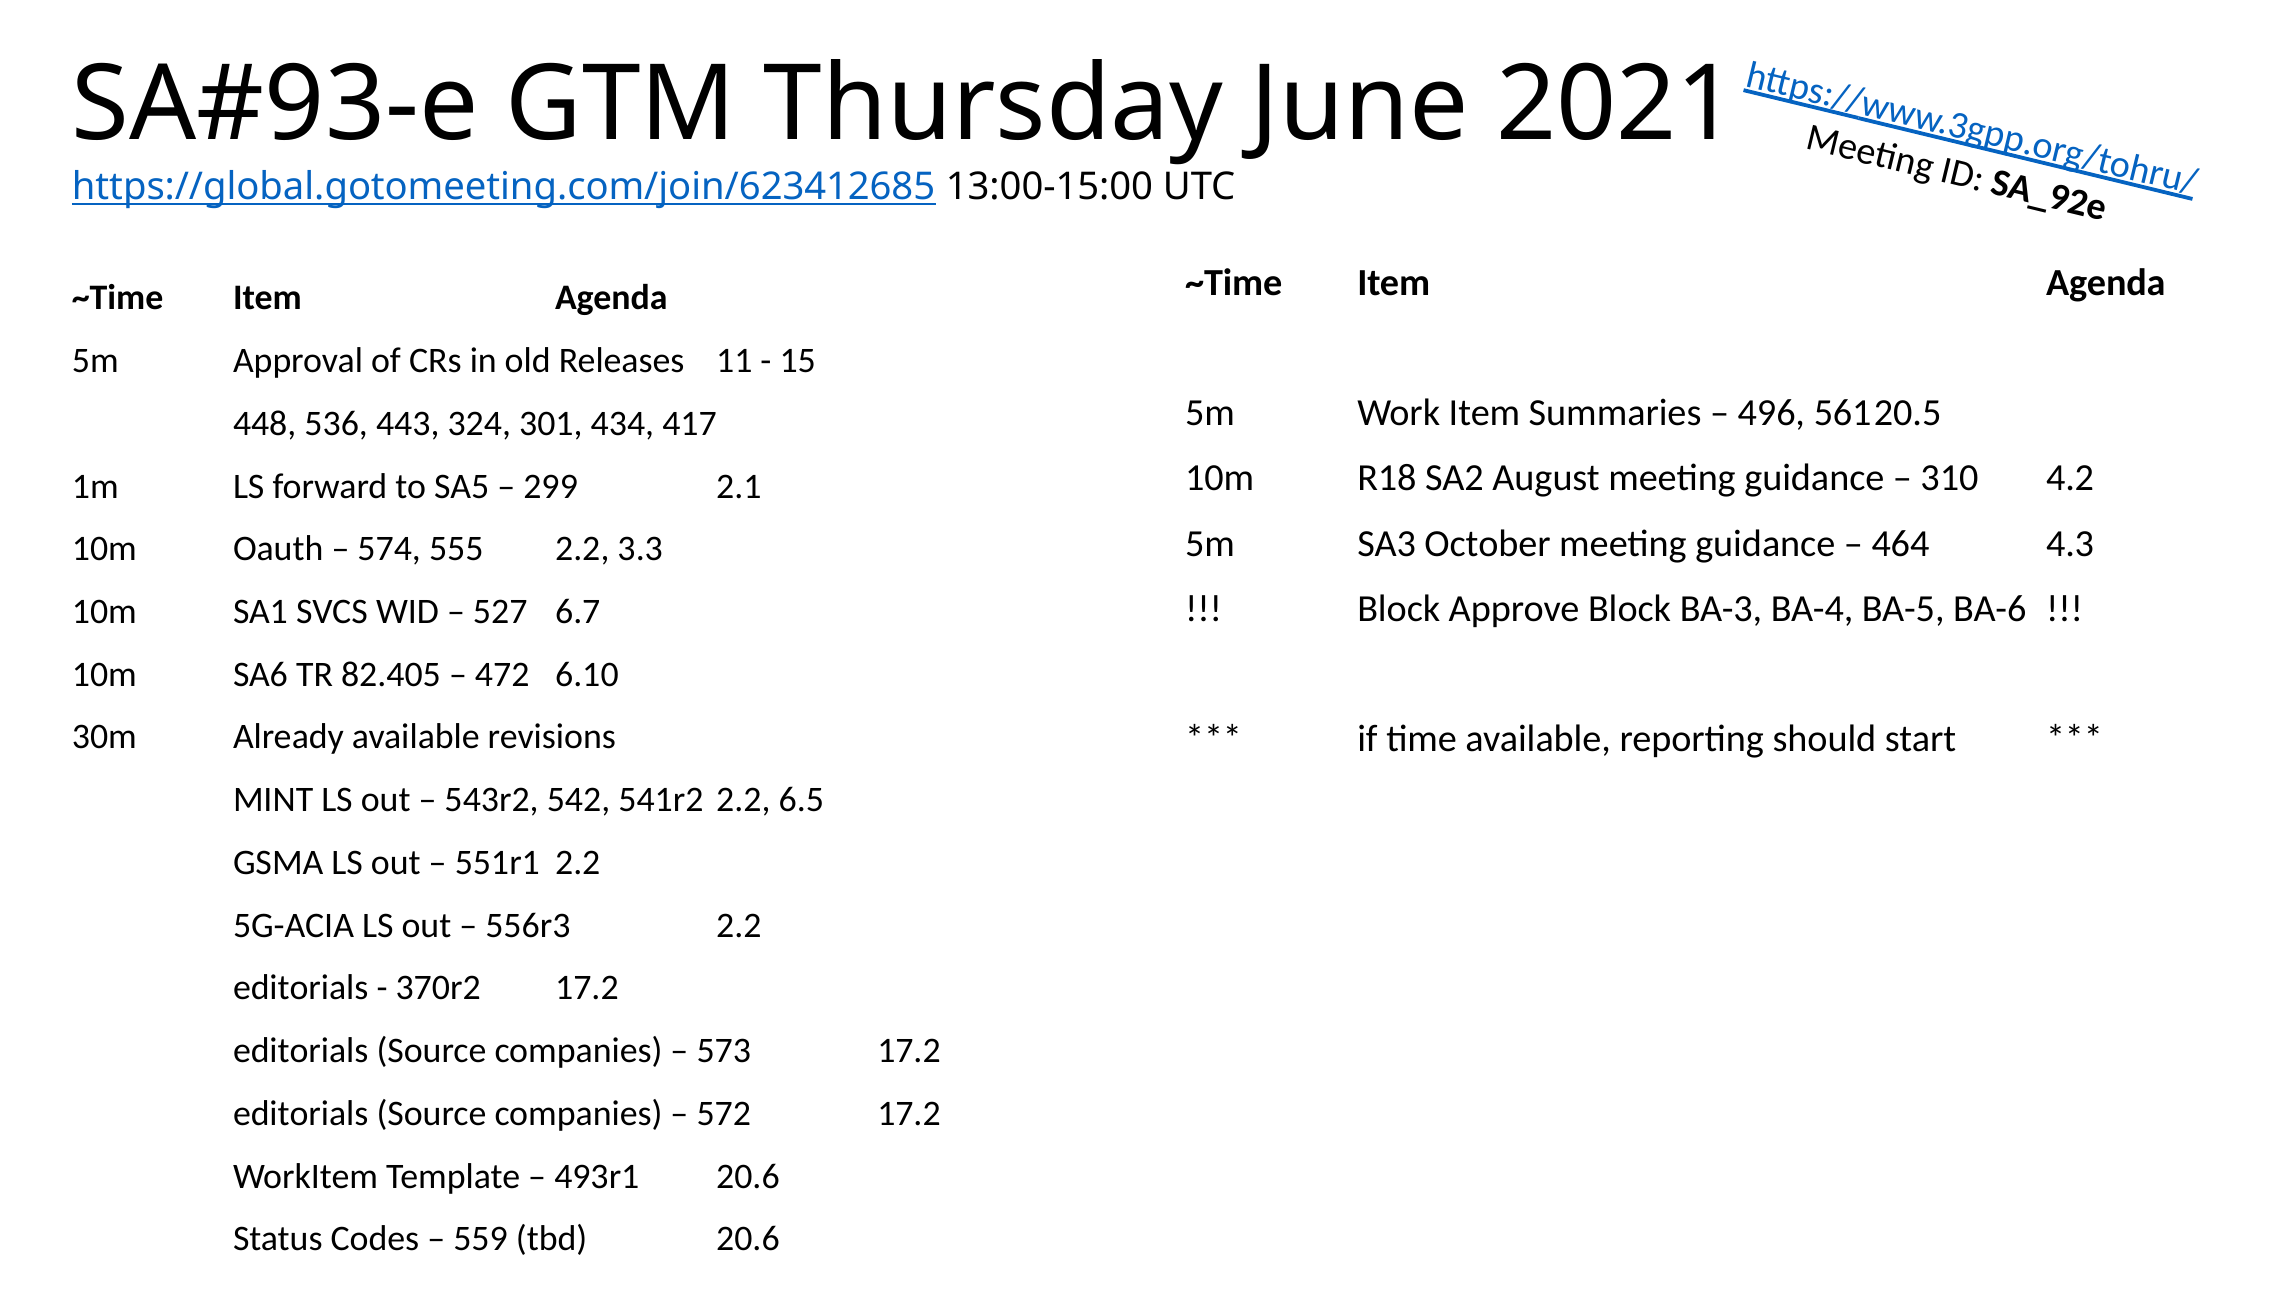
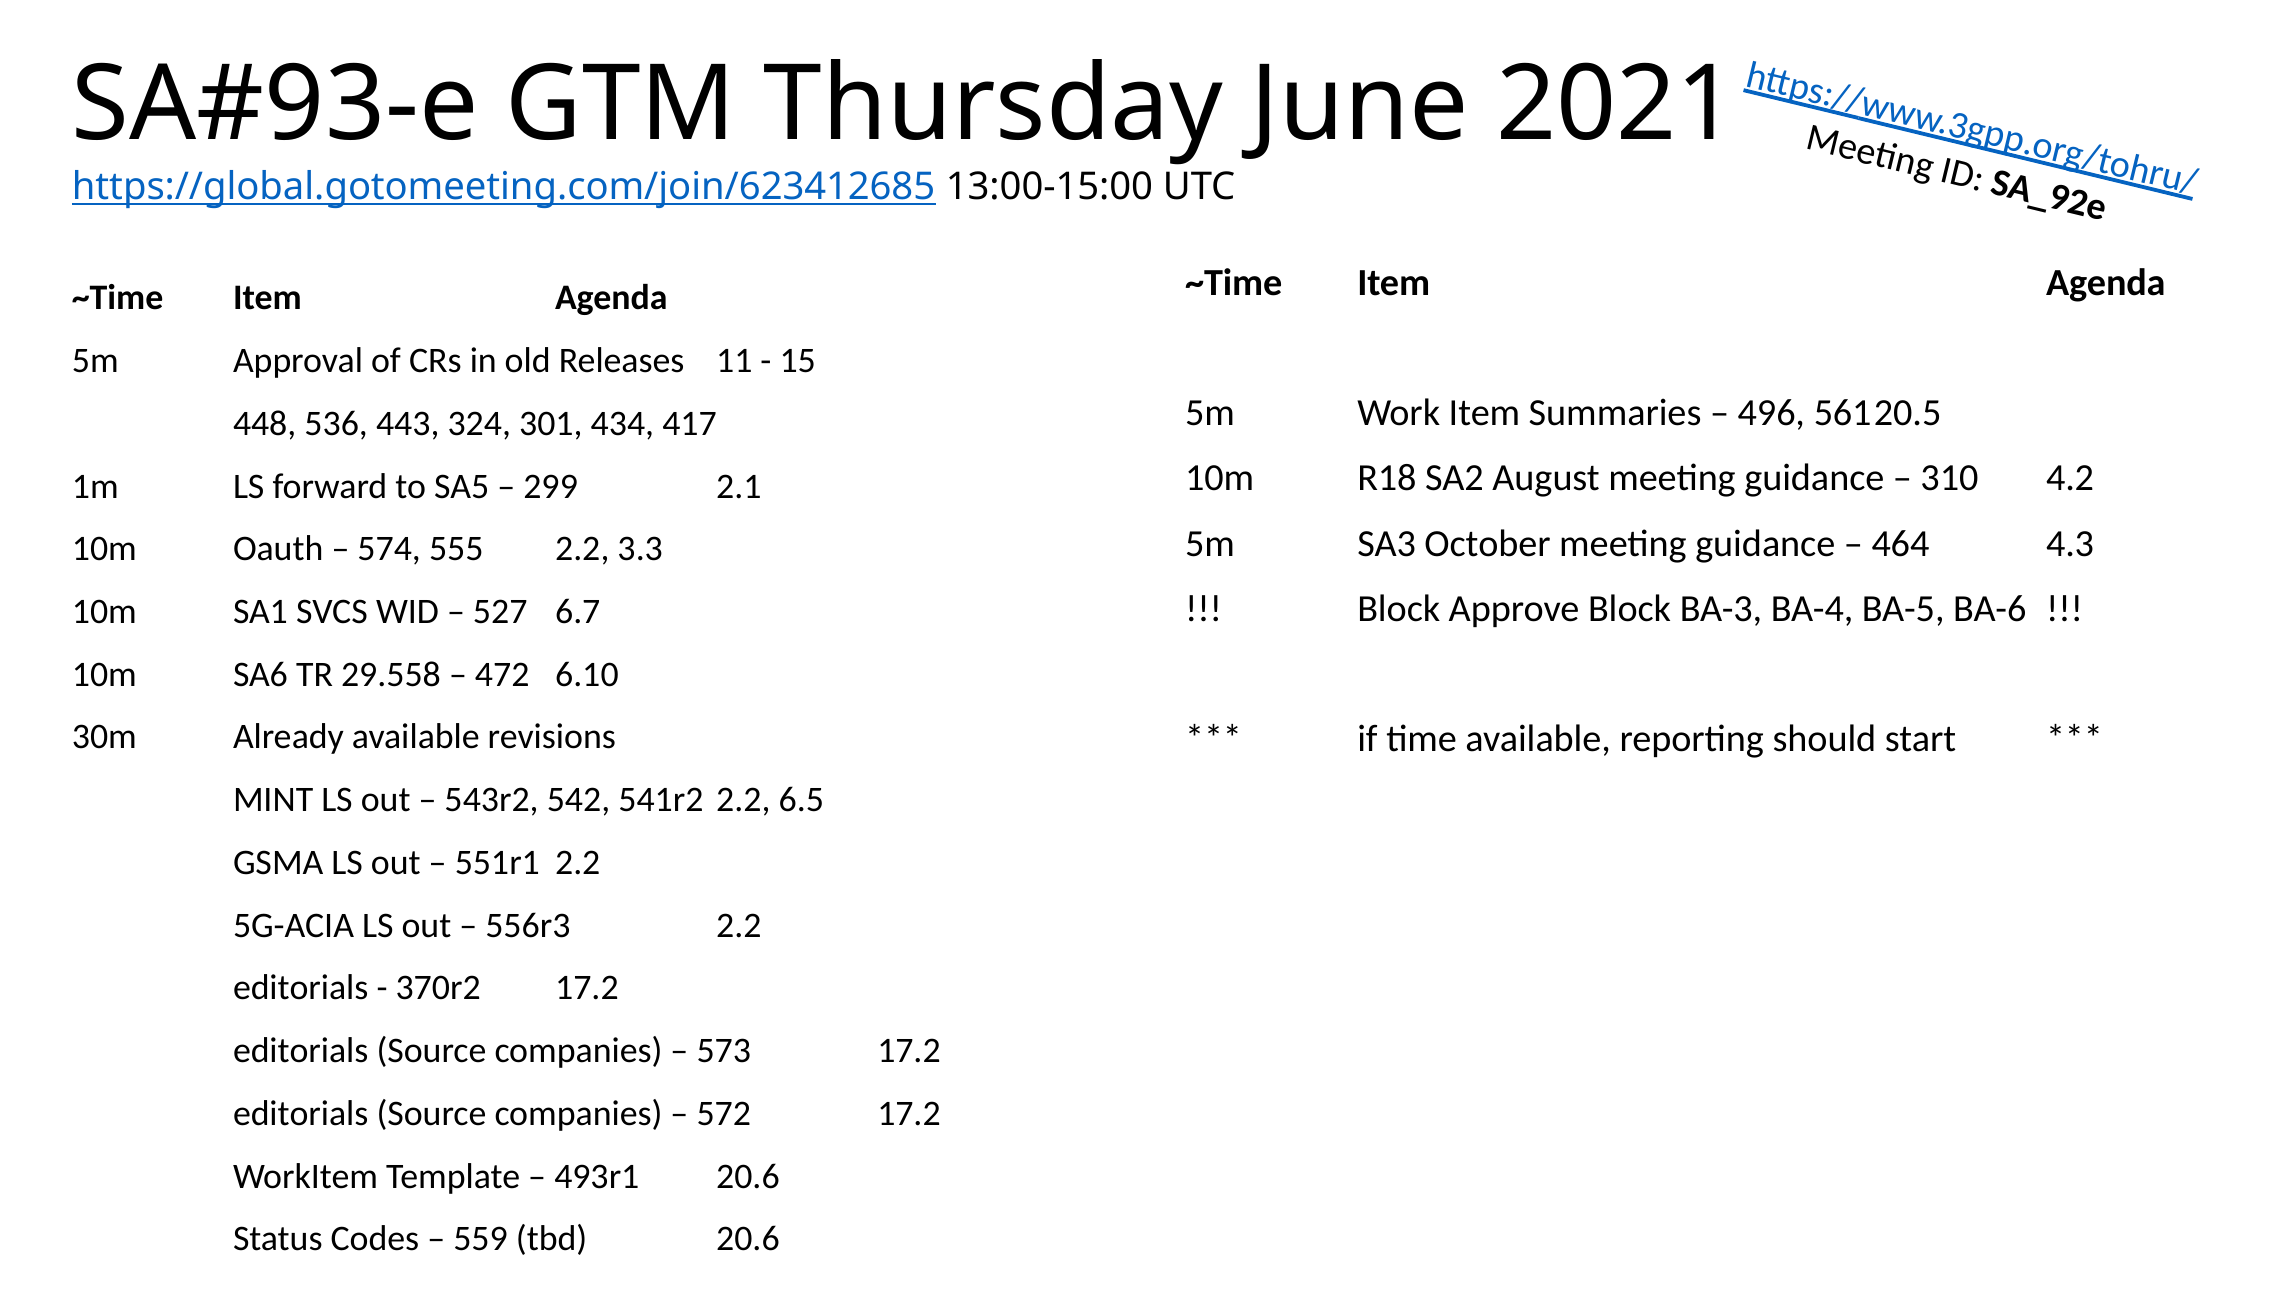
82.405: 82.405 -> 29.558 (391, 674)
